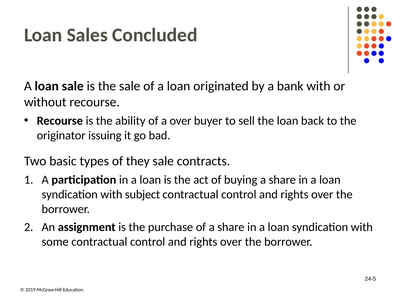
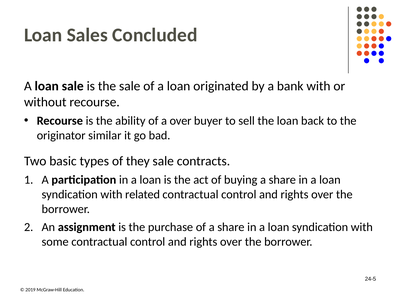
issuing: issuing -> similar (105, 135)
subject: subject -> related (143, 194)
